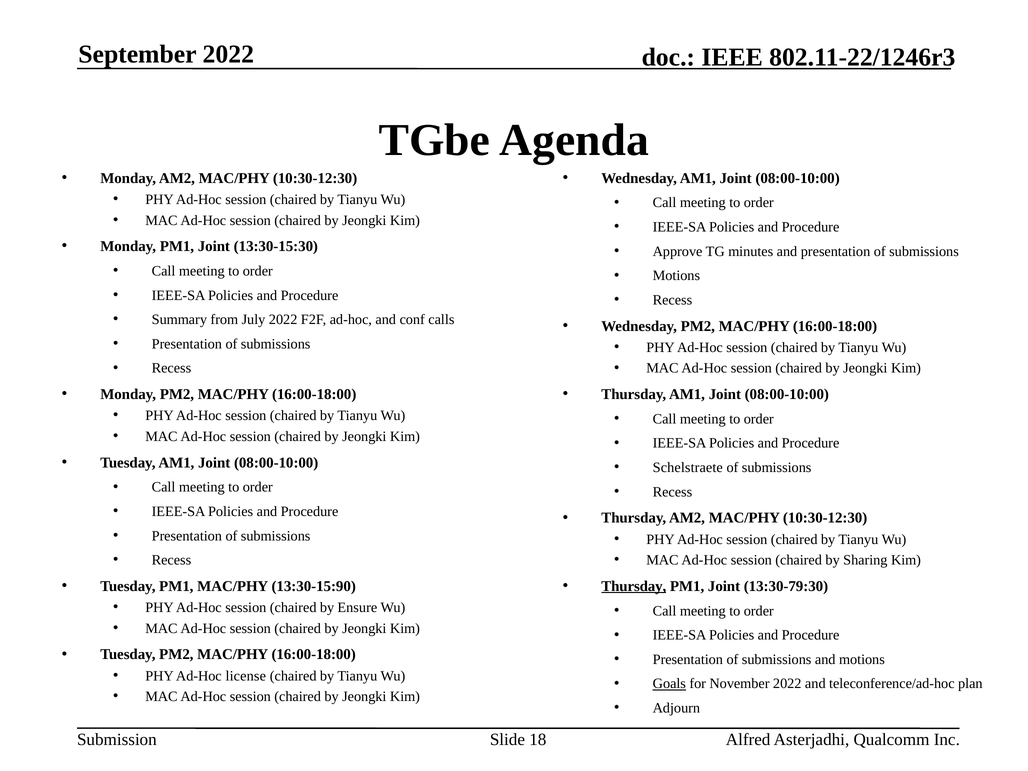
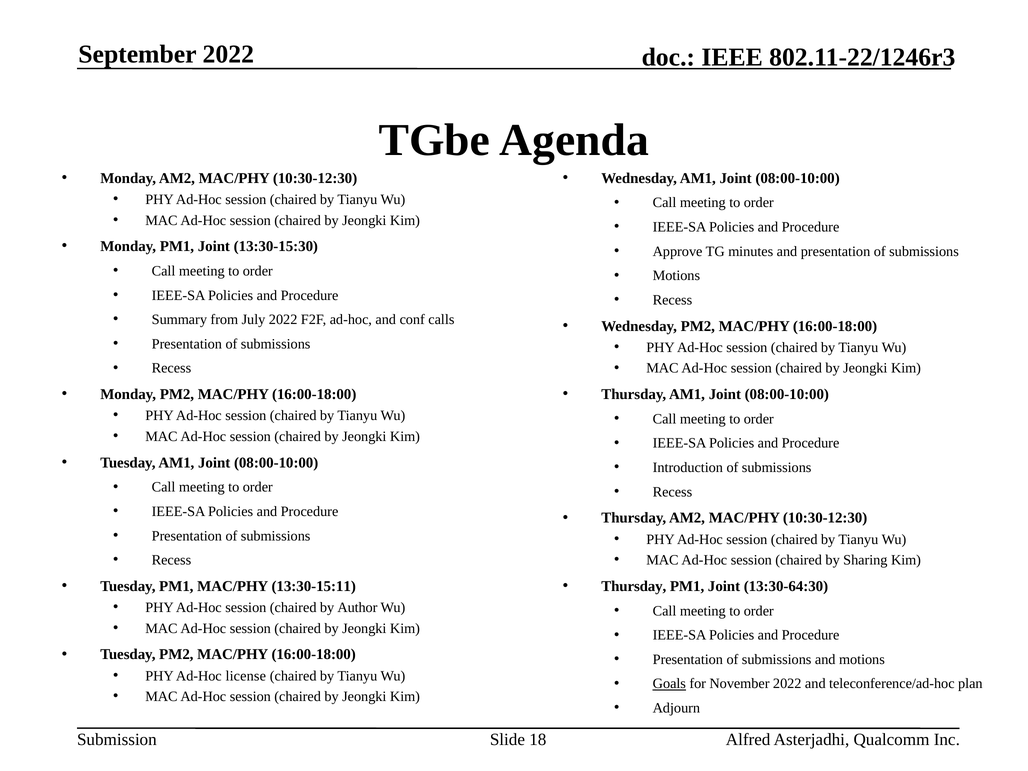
Schelstraete: Schelstraete -> Introduction (688, 468)
13:30-15:90: 13:30-15:90 -> 13:30-15:11 (314, 586)
Thursday underline: present -> none (634, 586)
13:30-79:30: 13:30-79:30 -> 13:30-64:30 (786, 586)
Ensure: Ensure -> Author (357, 608)
